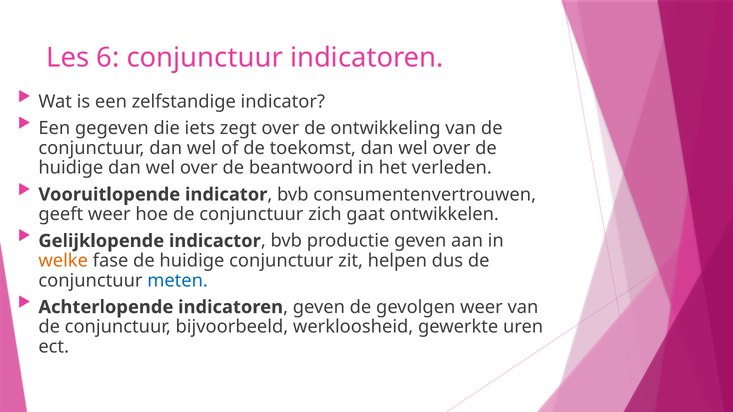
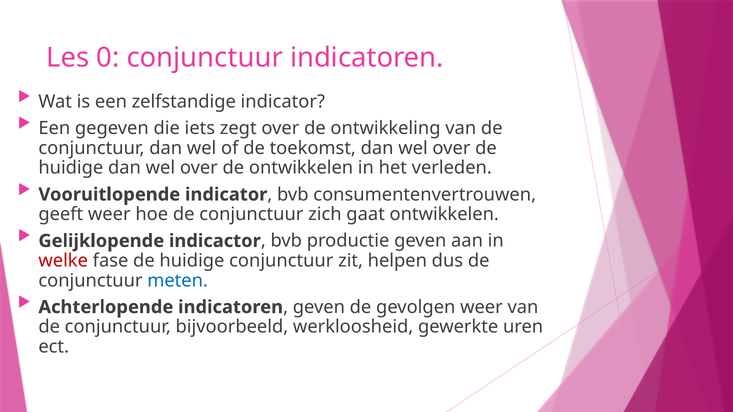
6: 6 -> 0 (108, 58)
de beantwoord: beantwoord -> ontwikkelen (301, 168)
welke colour: orange -> red (63, 261)
